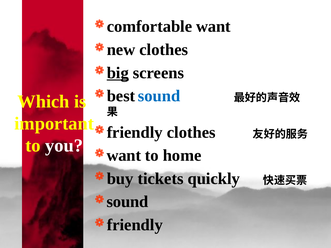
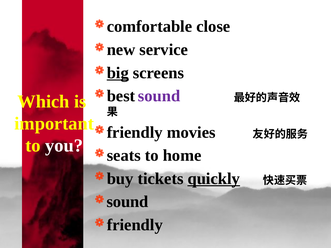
comfortable want: want -> close (213, 27)
new clothes: clothes -> service (164, 50)
sound colour: blue -> purple (159, 96)
friendly clothes: clothes -> movies (191, 132)
want: want -> seats (124, 156)
quickly underline: none -> present (214, 179)
